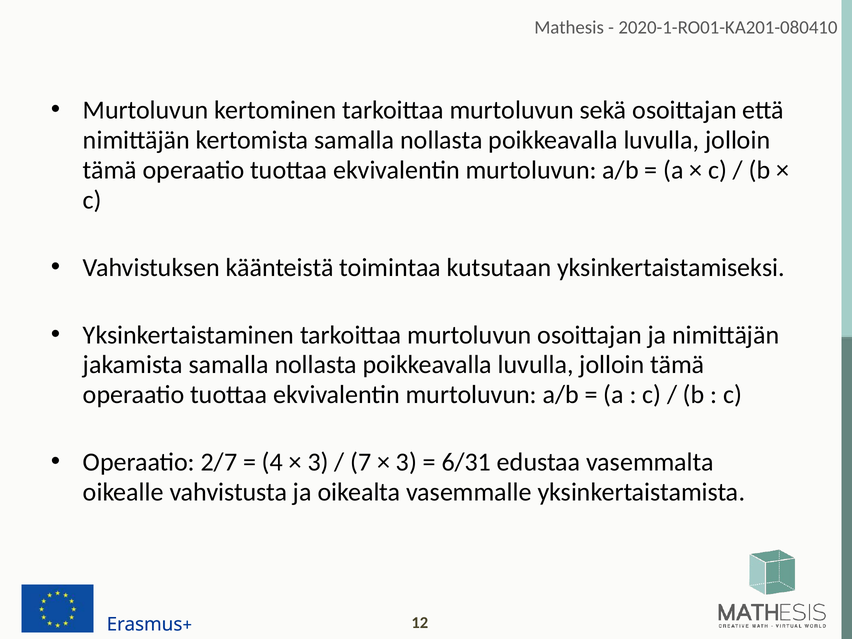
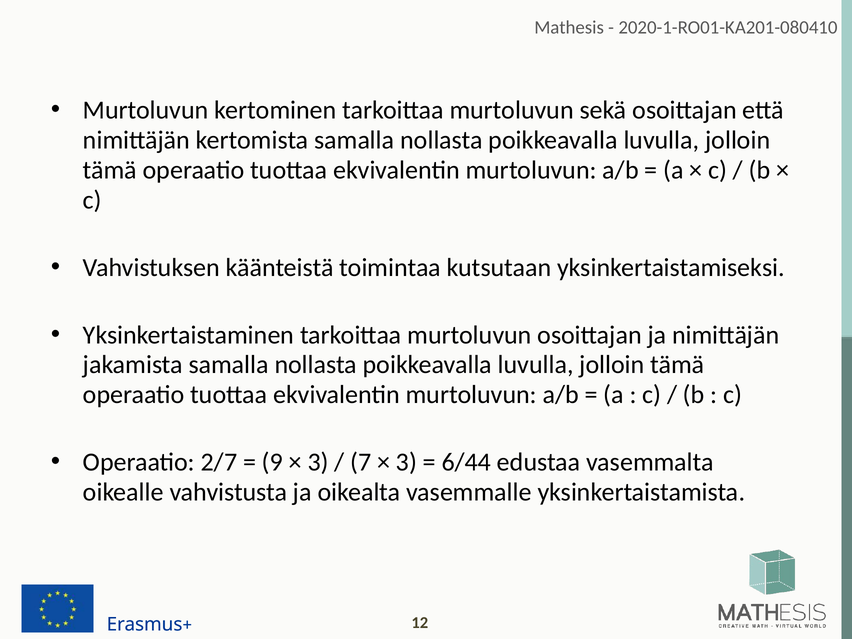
4: 4 -> 9 (272, 462)
6/31: 6/31 -> 6/44 (466, 462)
